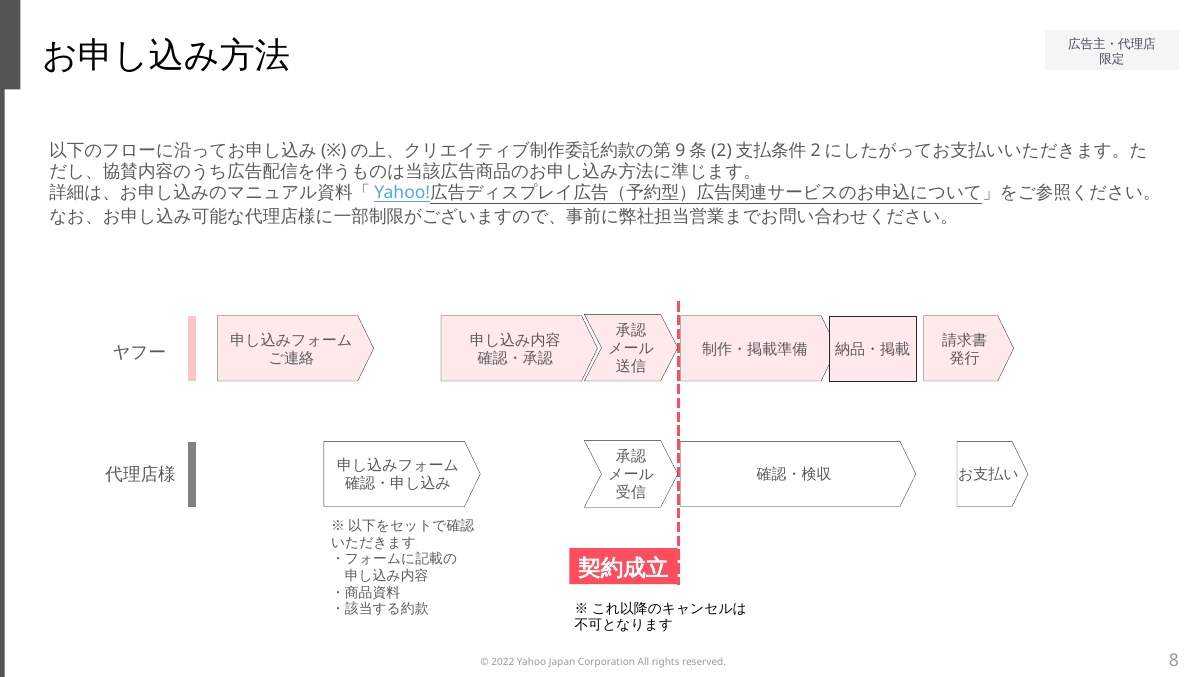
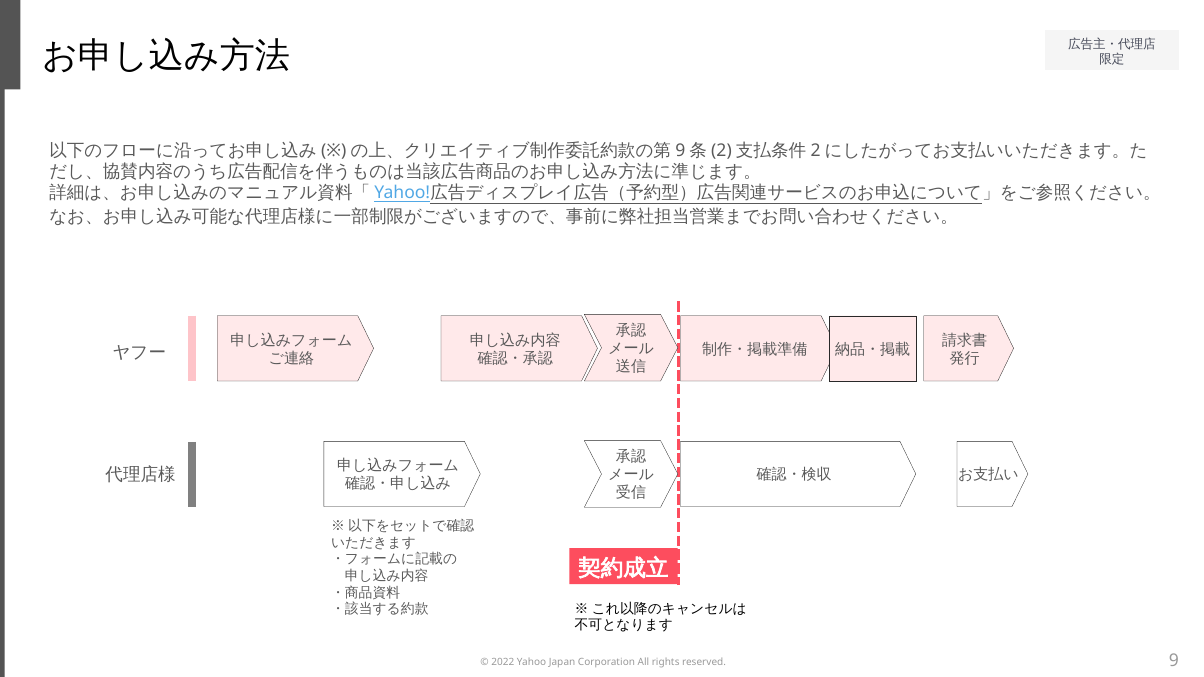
8: 8 -> 9 (1174, 661)
